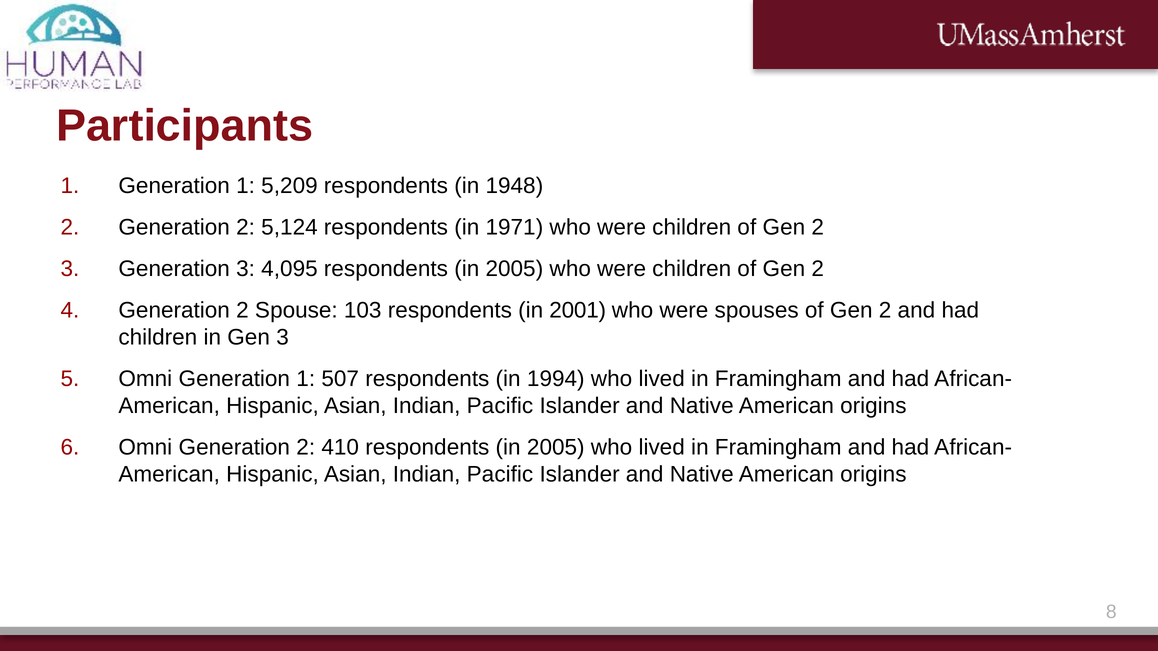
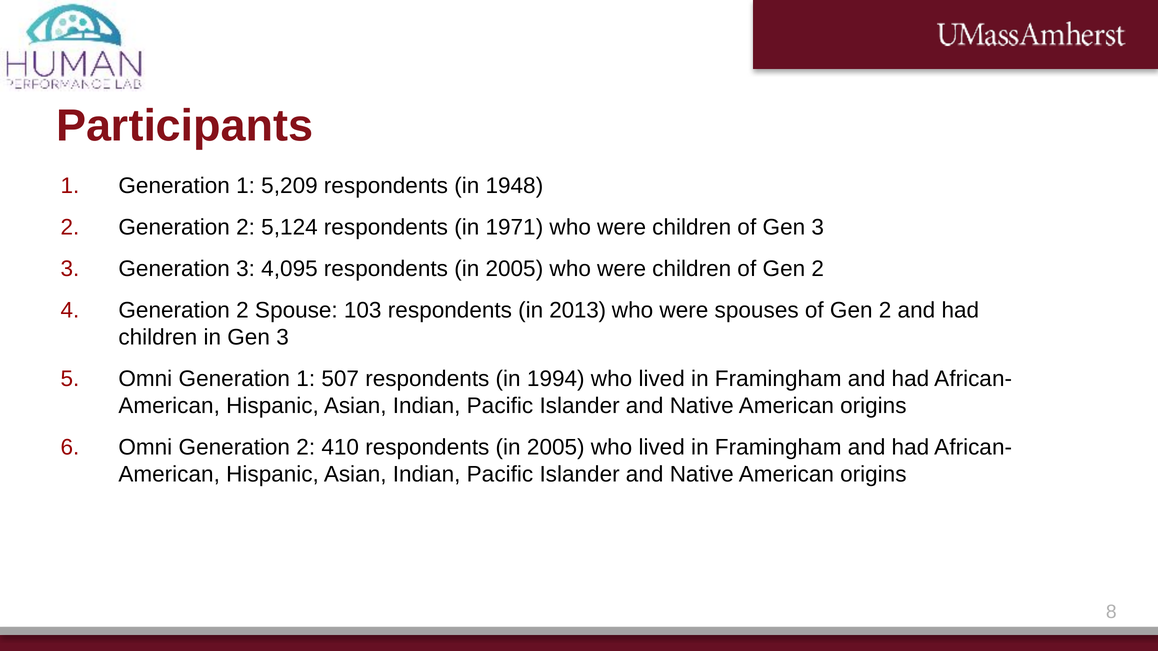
2: 2 -> 3 (818, 227)
2001: 2001 -> 2013 (578, 311)
